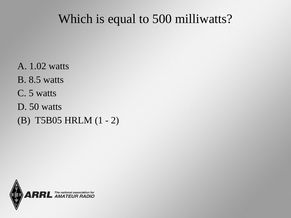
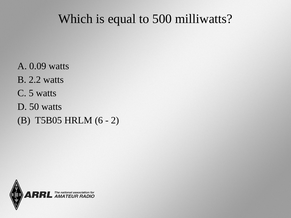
1.02: 1.02 -> 0.09 (38, 66)
8.5: 8.5 -> 2.2 (35, 80)
1: 1 -> 6 (99, 120)
